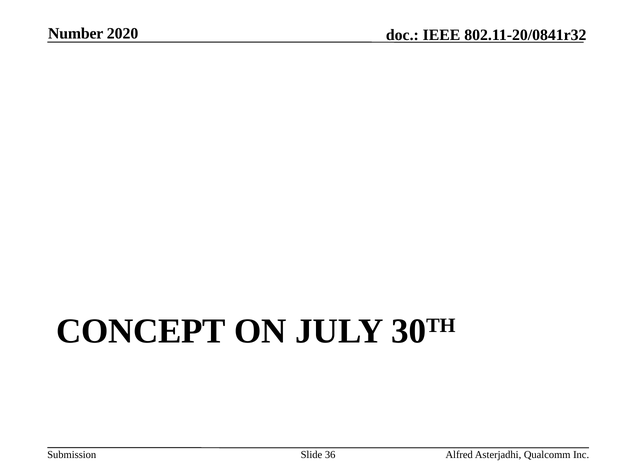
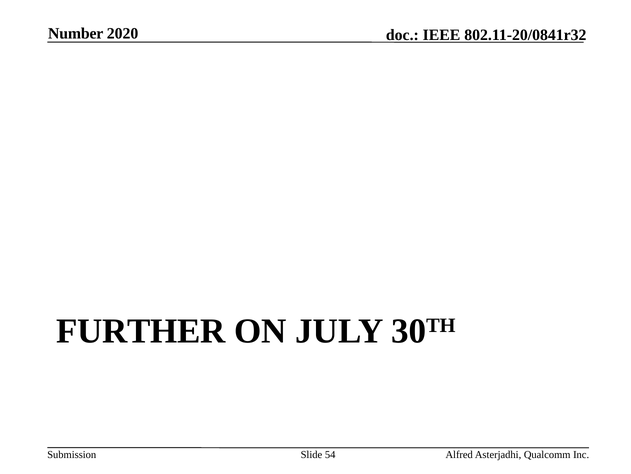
CONCEPT: CONCEPT -> FURTHER (141, 331)
36: 36 -> 54 (330, 454)
